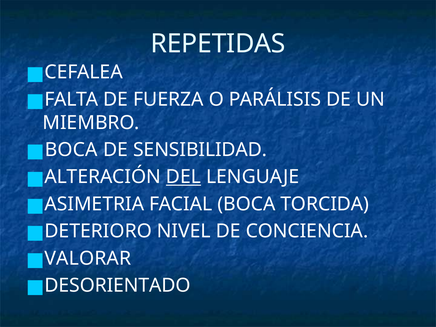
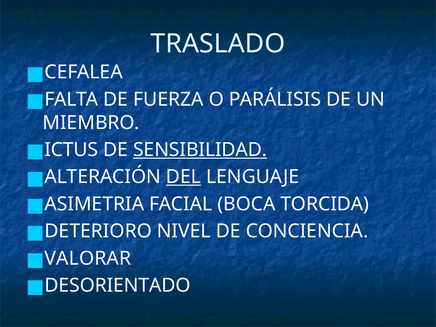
REPETIDAS: REPETIDAS -> TRASLADO (218, 44)
BOCA: BOCA -> ICTUS (71, 150)
SENSIBILIDAD underline: none -> present (200, 150)
